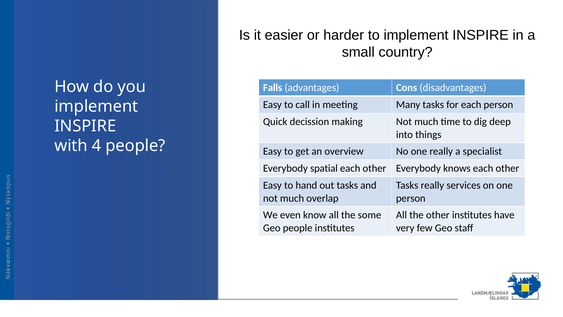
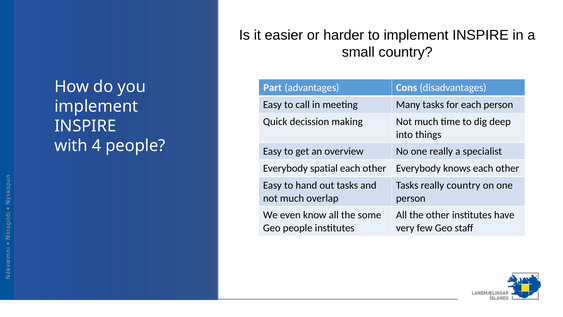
Falls: Falls -> Part (273, 88)
really services: services -> country (463, 185)
